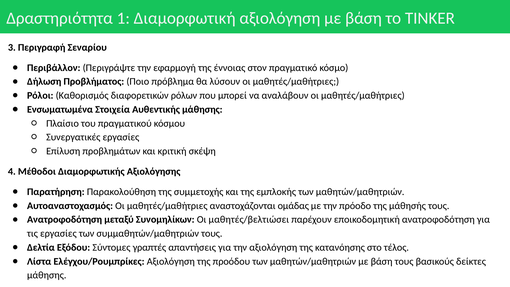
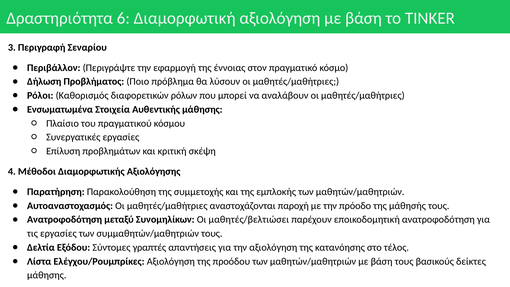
1: 1 -> 6 (123, 18)
ομάδας: ομάδας -> παροχή (293, 206)
